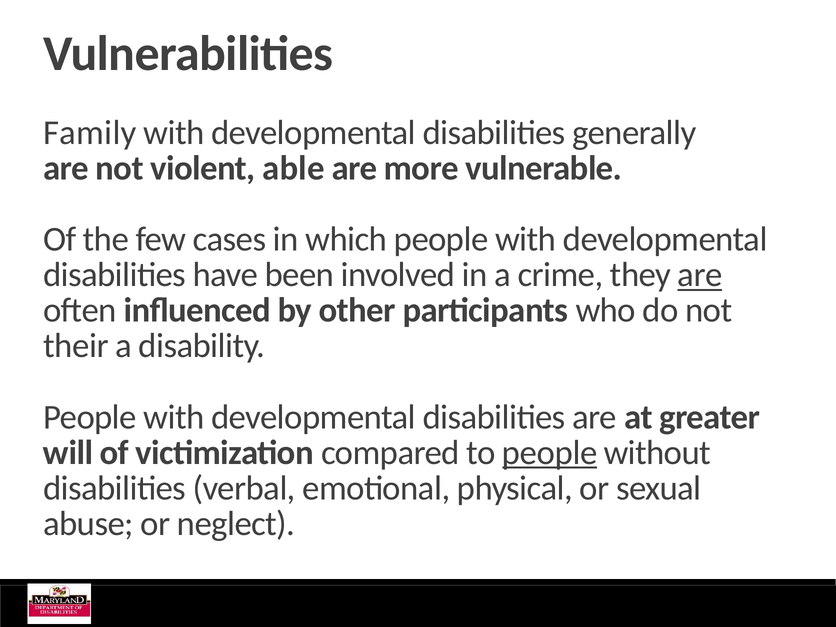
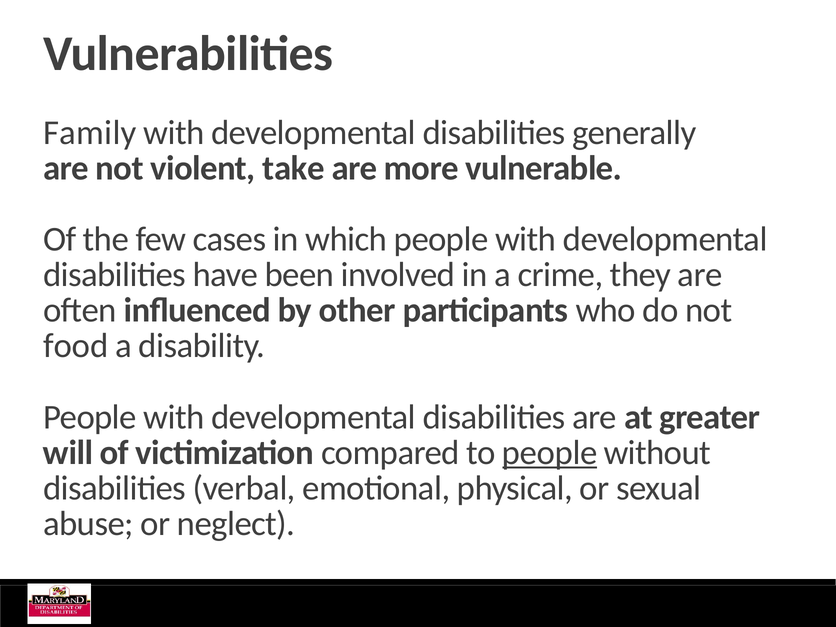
able: able -> take (294, 168)
are underline: present -> none (700, 275)
their: their -> food (76, 346)
